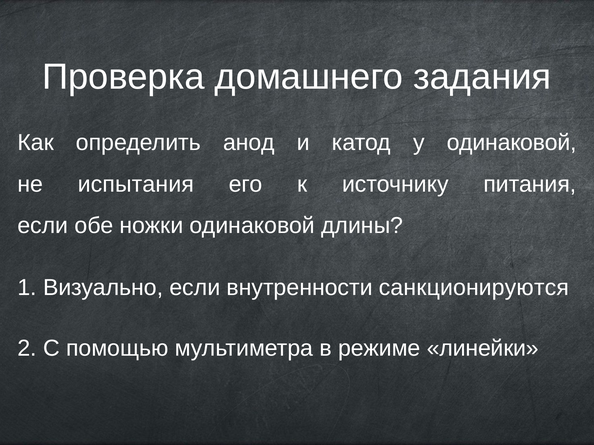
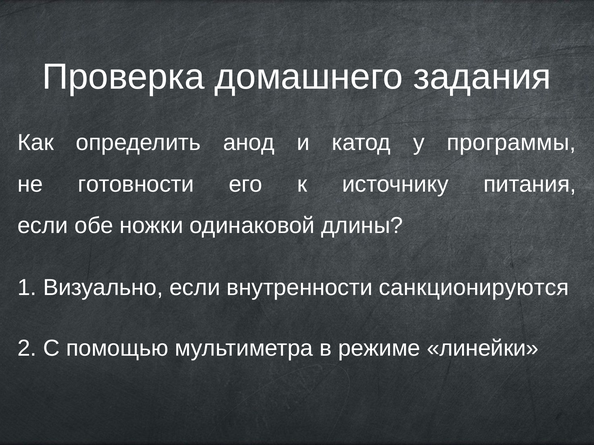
у одинаковой: одинаковой -> программы (511, 143)
испытания: испытания -> готовности (136, 184)
